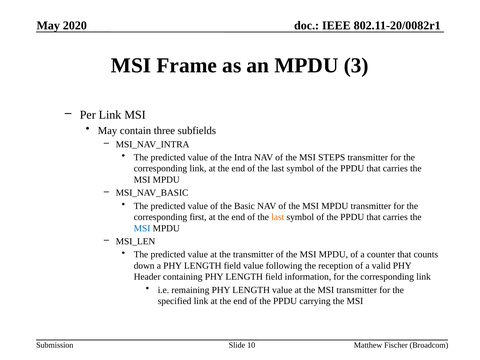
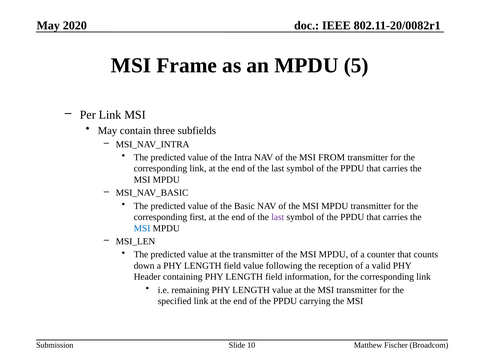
3: 3 -> 5 (356, 65)
STEPS: STEPS -> FROM (332, 157)
last colour: orange -> purple (278, 217)
